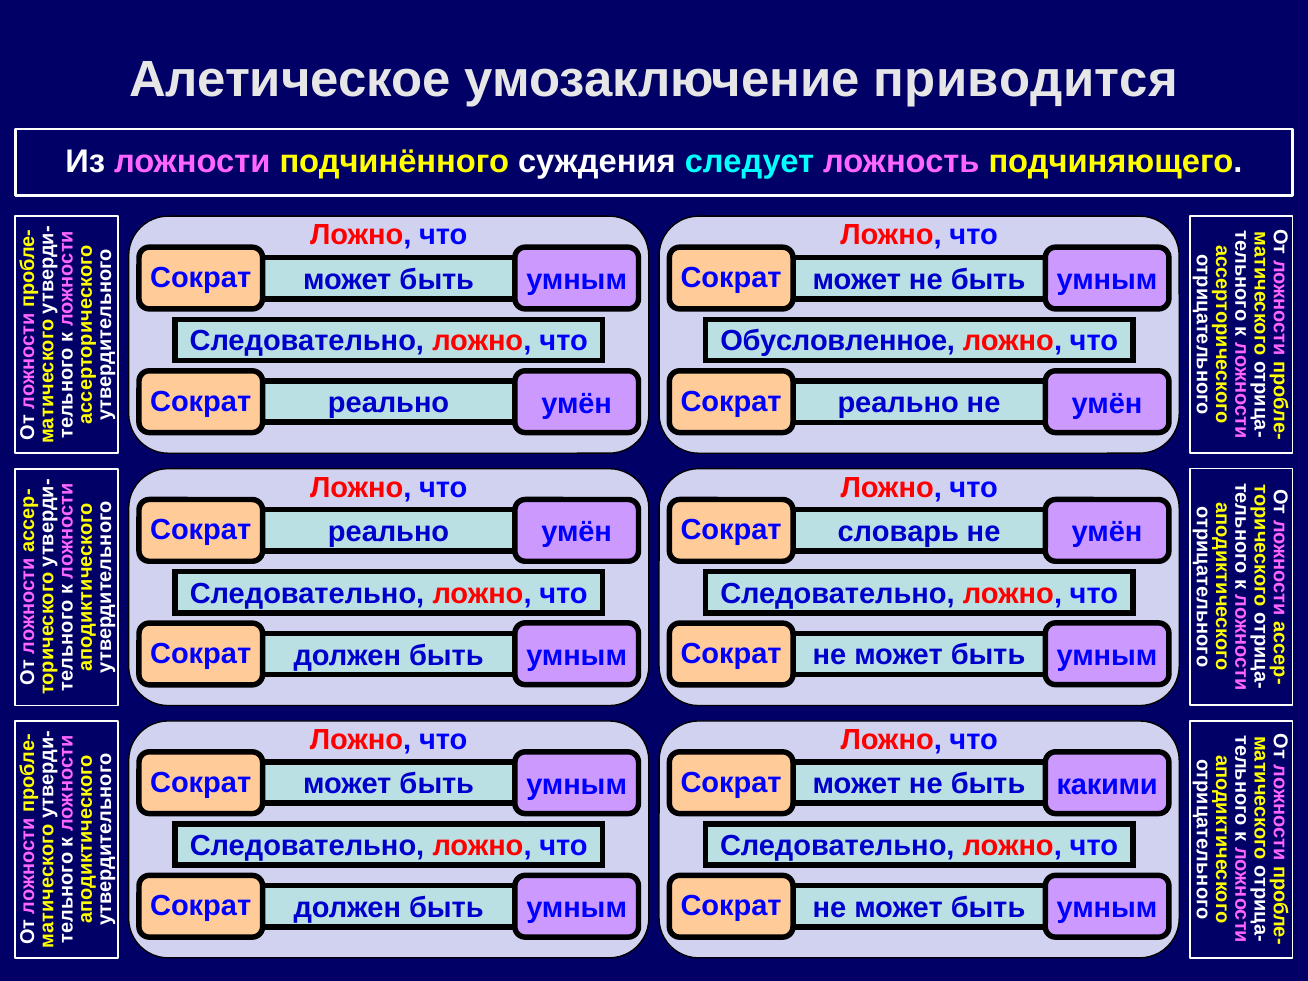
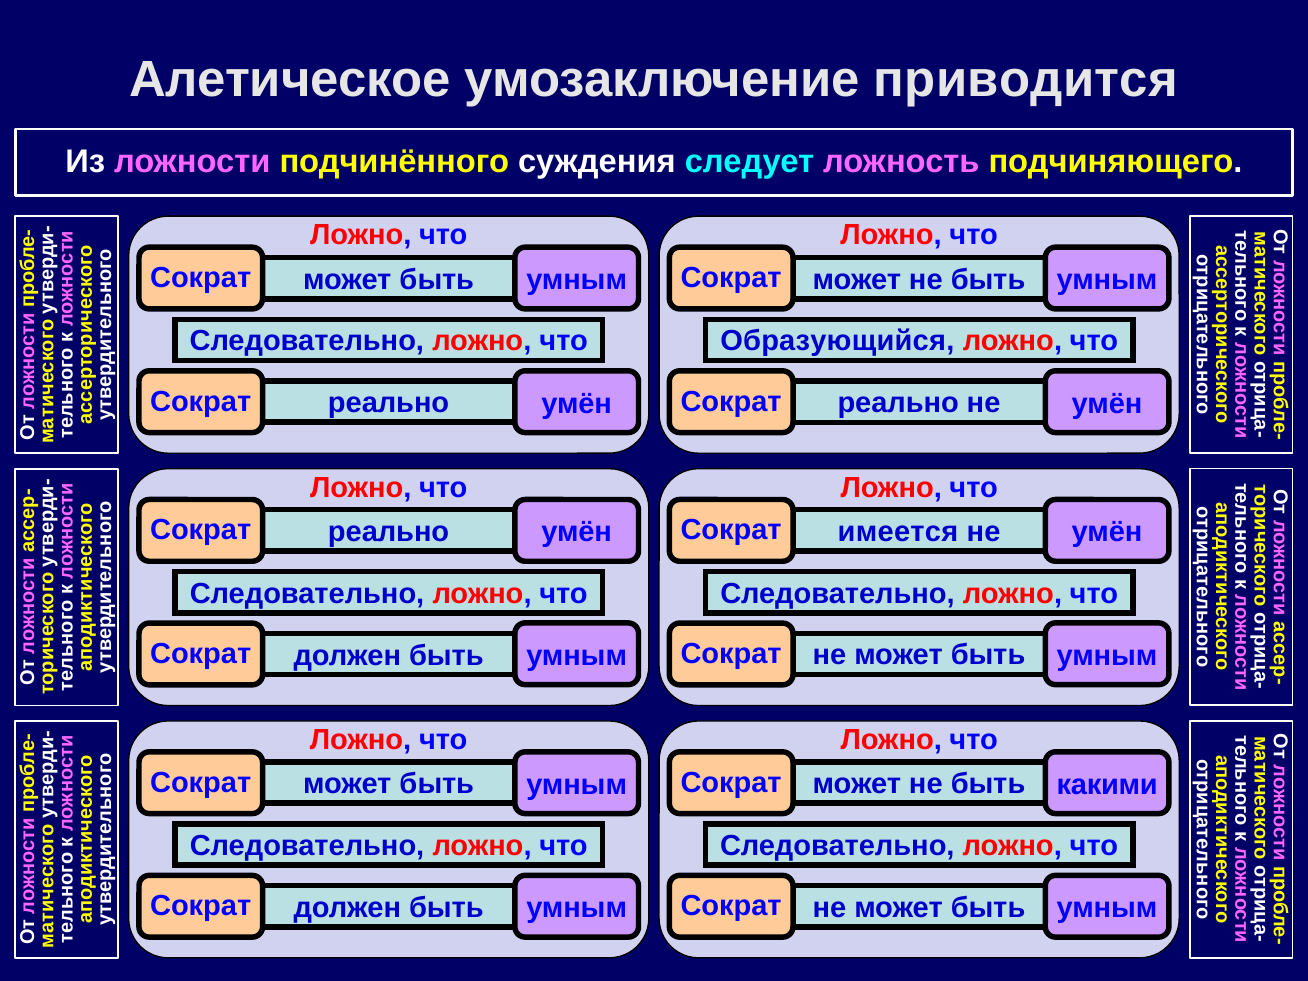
Обусловленное: Обусловленное -> Образующийся (837, 341)
словарь: словарь -> имеется (898, 532)
